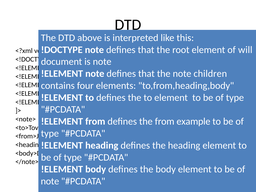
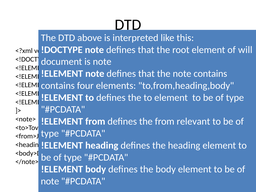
note children: children -> contains (210, 74)
example: example -> relevant (193, 121)
